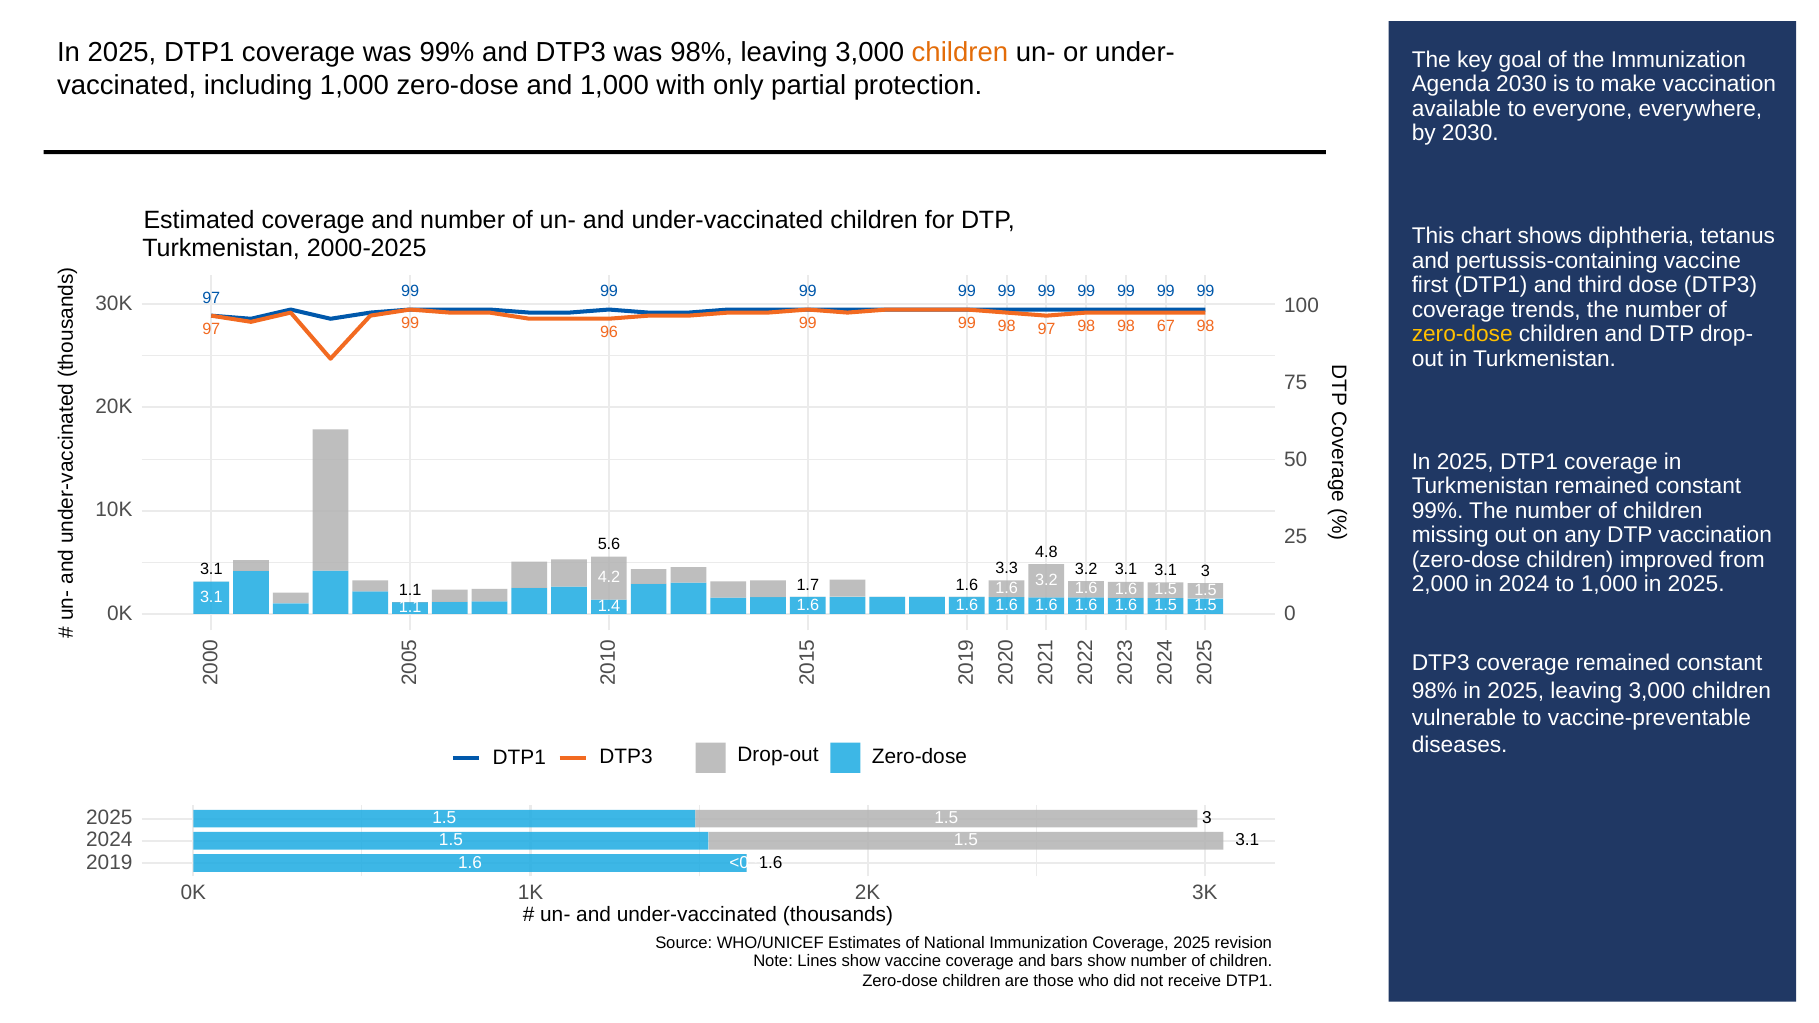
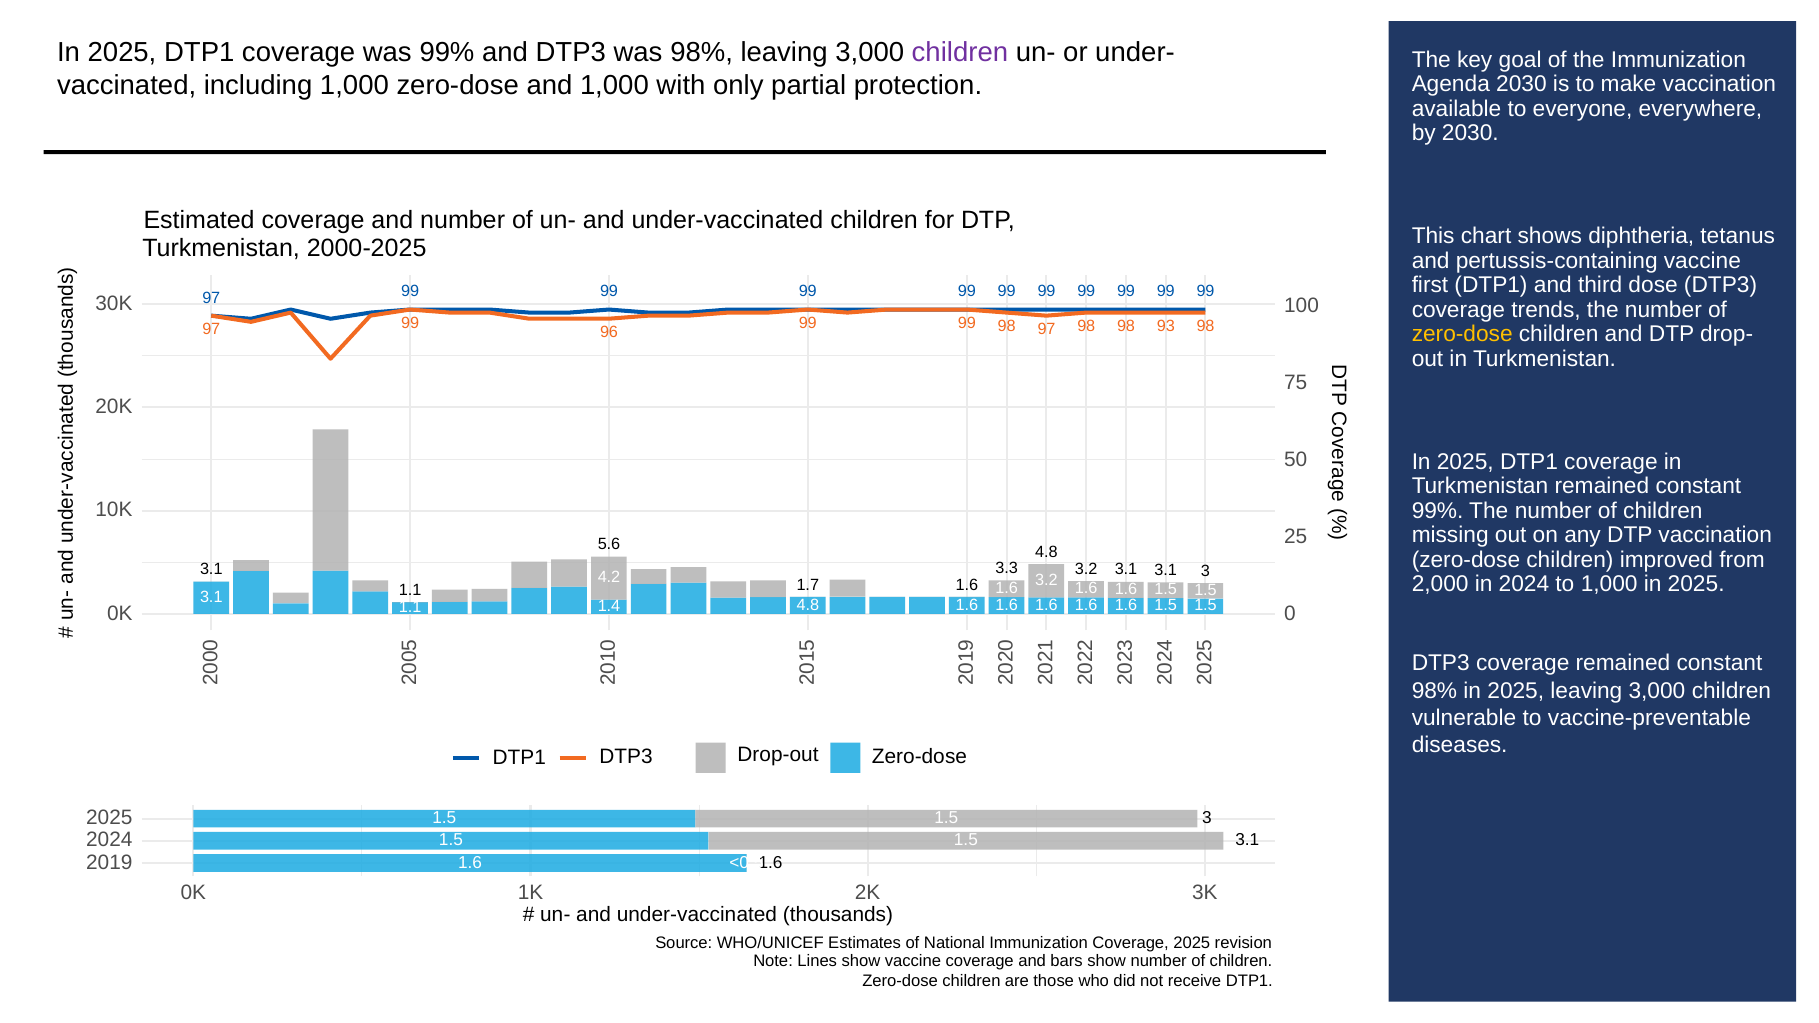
children colour: orange -> purple (960, 52)
67: 67 -> 93 (1166, 326)
1.4 1.6: 1.6 -> 4.8 (808, 605)
